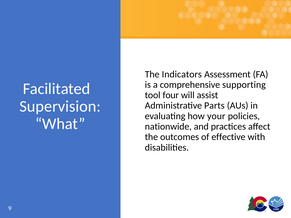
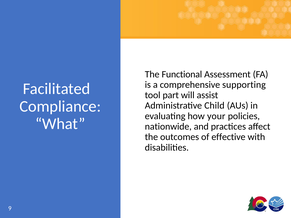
Indicators: Indicators -> Functional (182, 74)
four: four -> part (171, 95)
Supervision: Supervision -> Compliance (60, 106)
Parts: Parts -> Child (214, 106)
